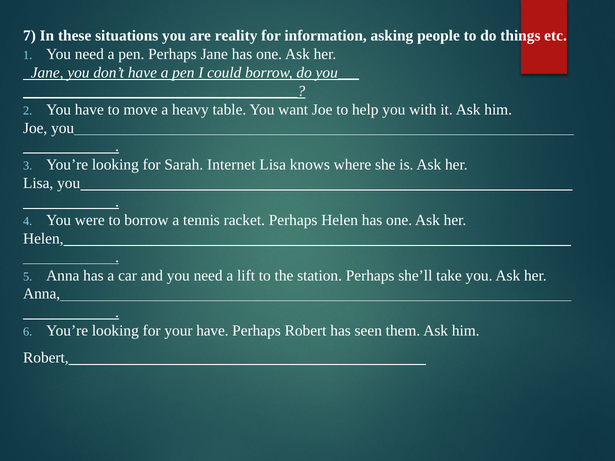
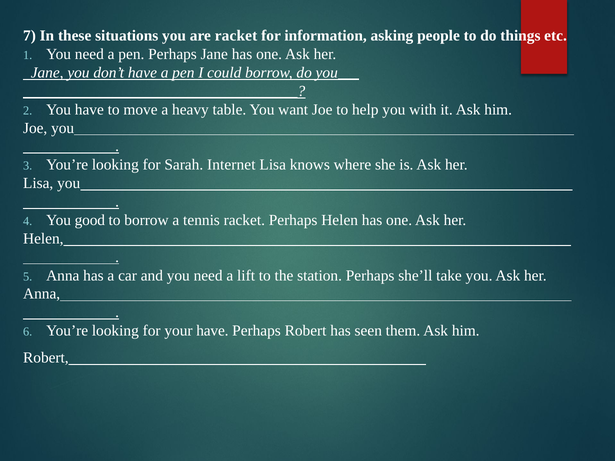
are reality: reality -> racket (236, 36)
were: were -> good (90, 220)
